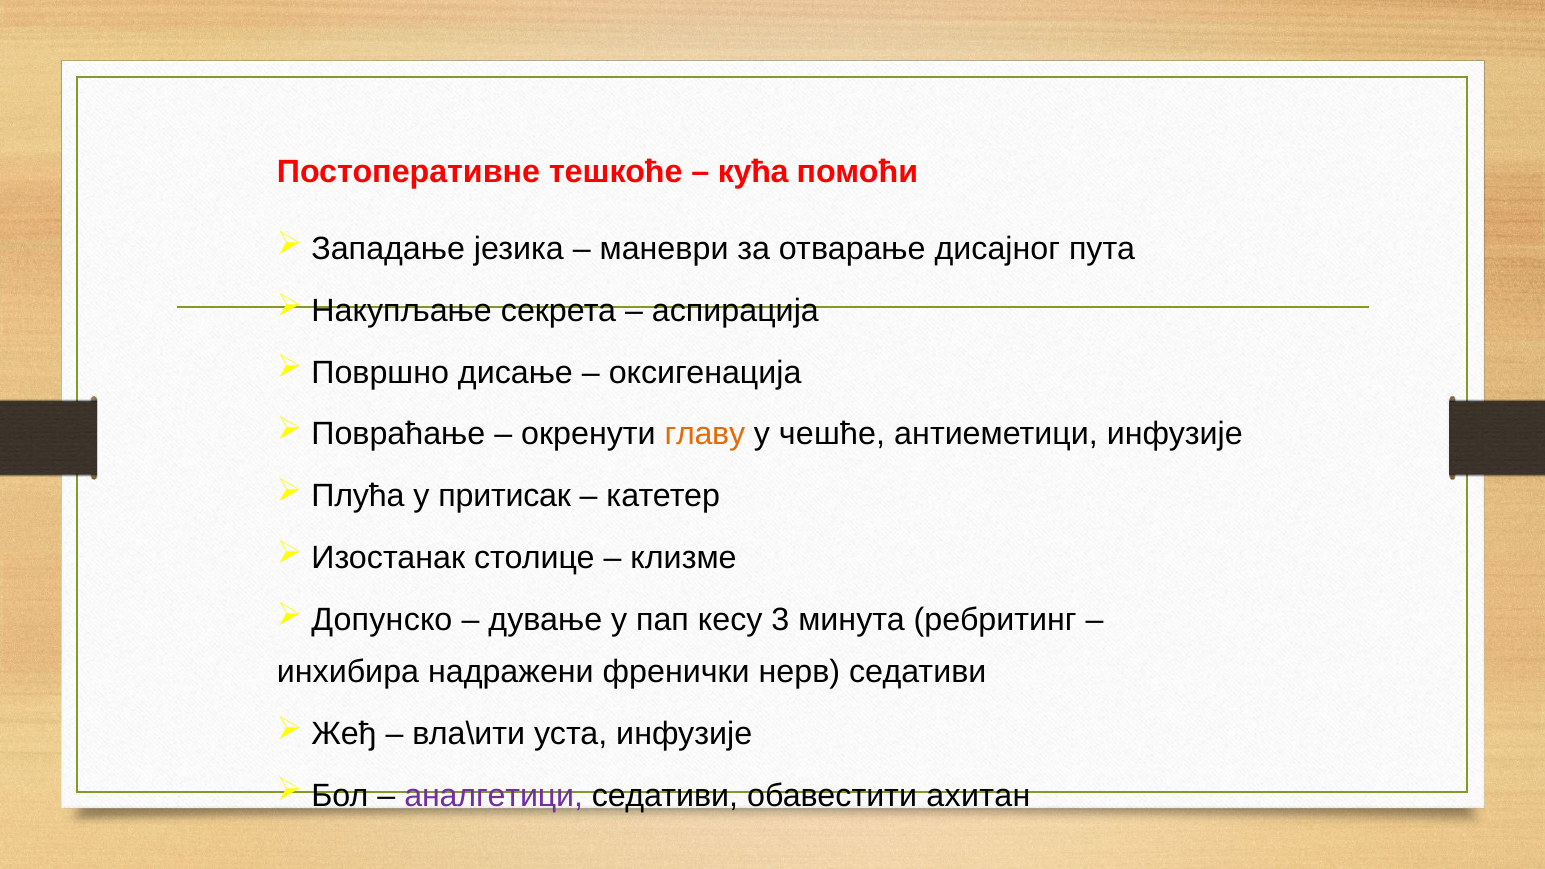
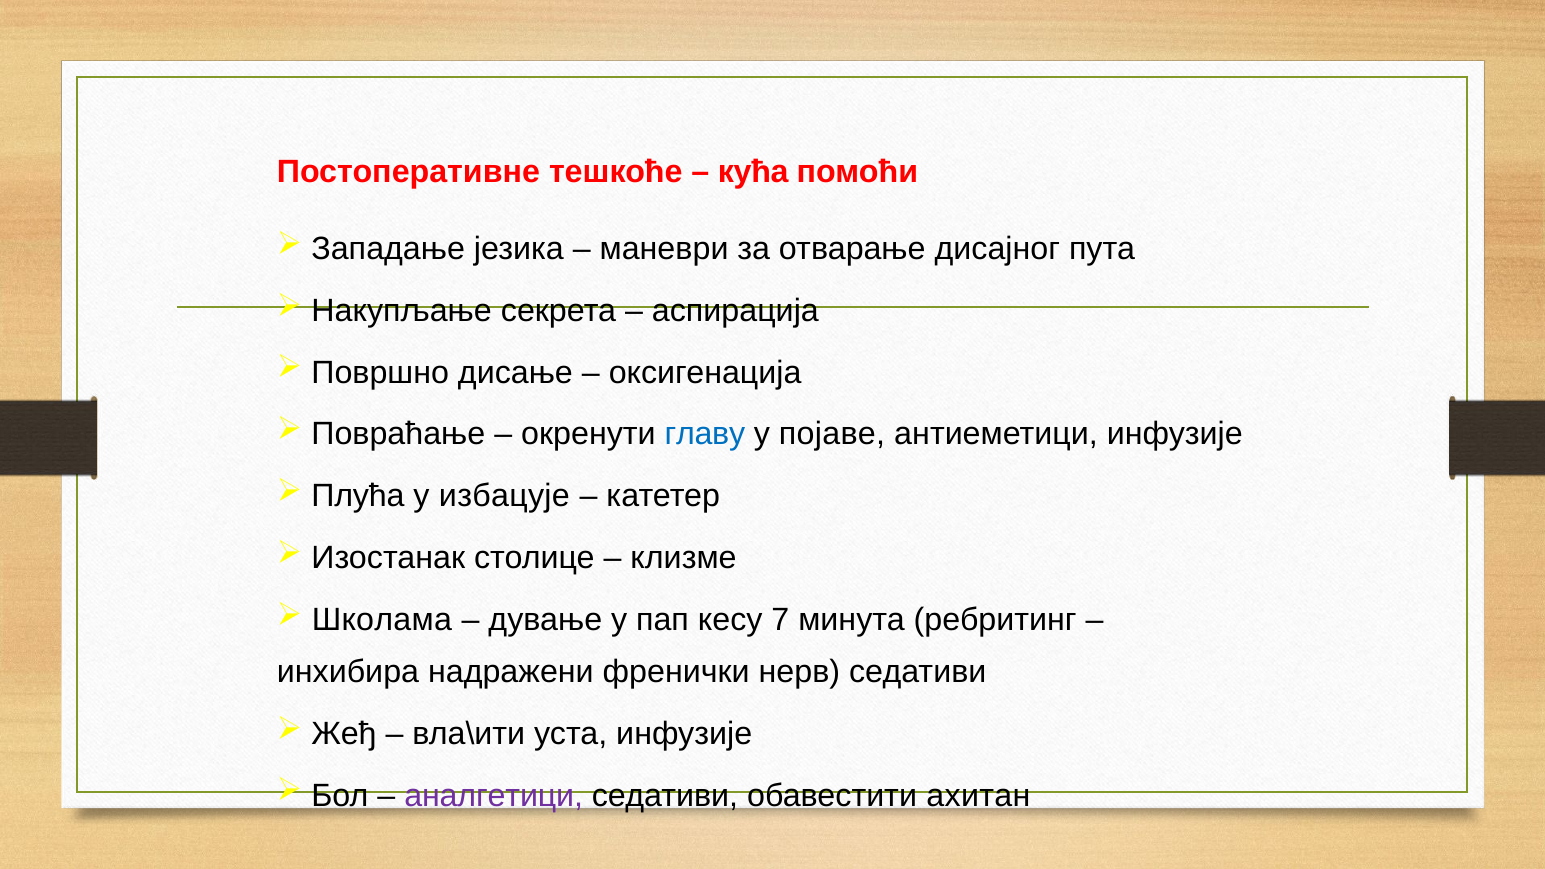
главу colour: orange -> blue (705, 434)
чешће: чешће -> појаве (832, 434)
притисак: притисак -> избацује (504, 496)
Допунско: Допунско -> Школама (382, 620)
3: 3 -> 7 (780, 620)
